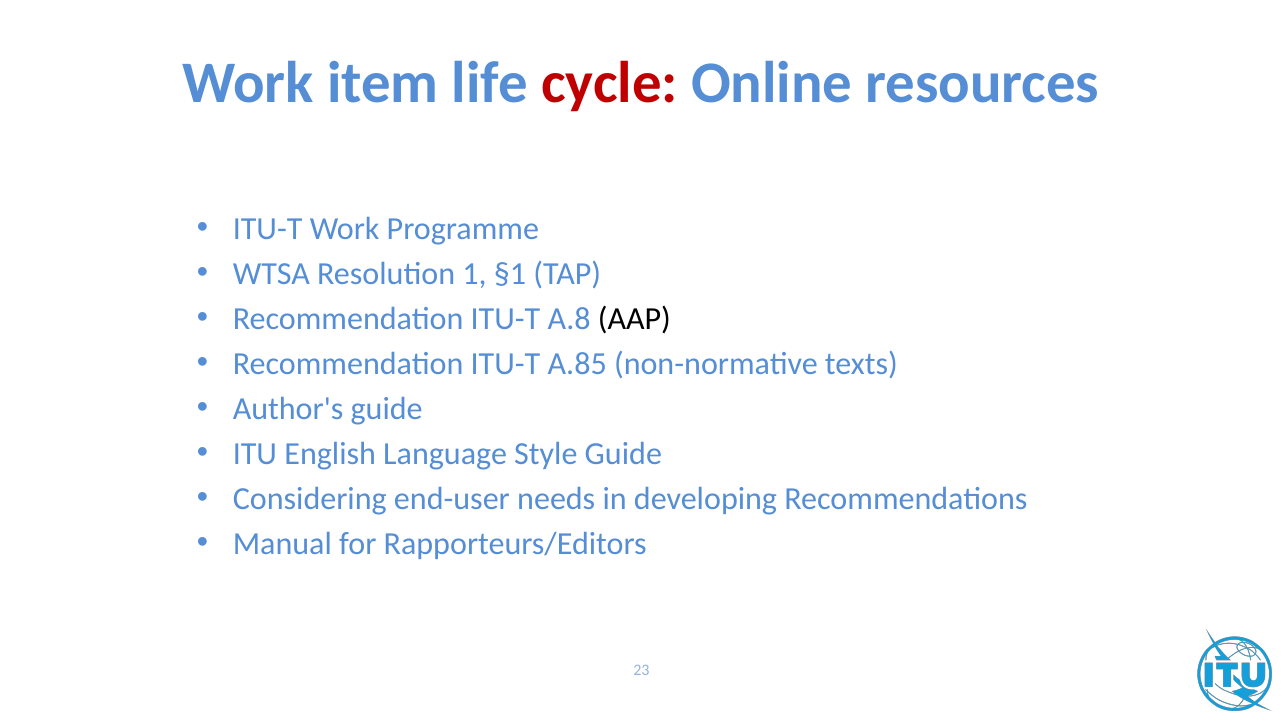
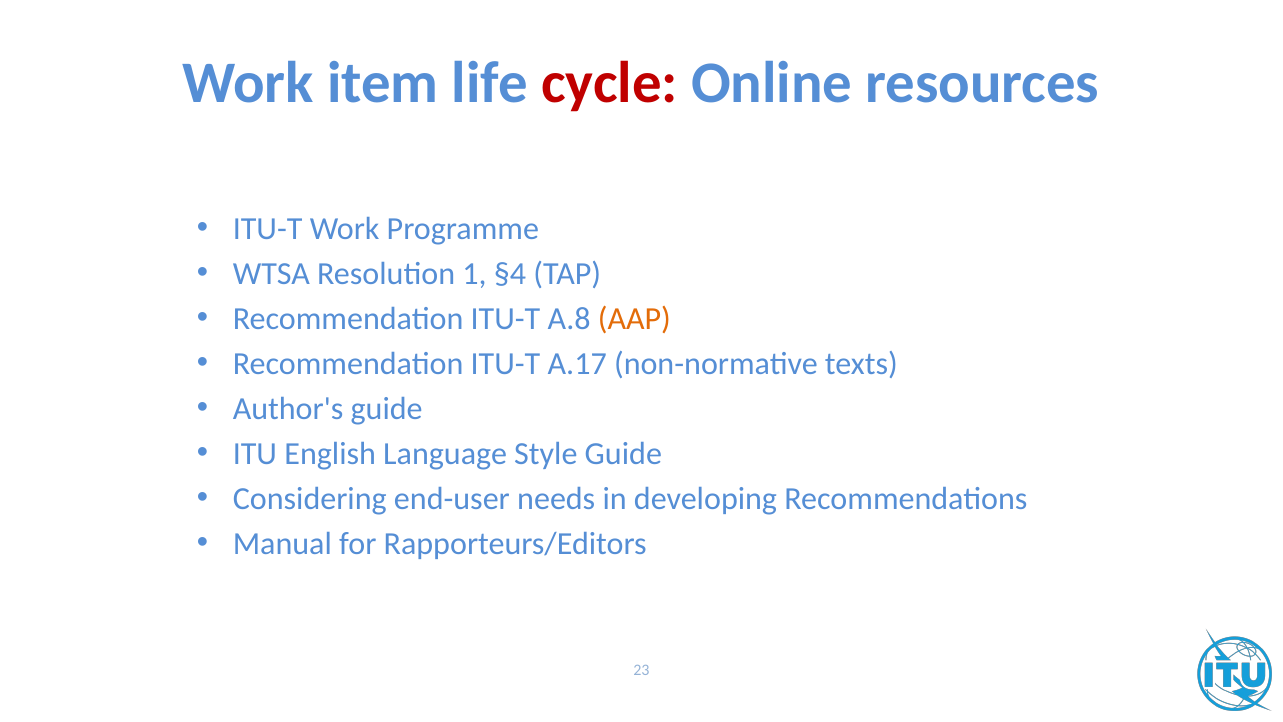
§1: §1 -> §4 (510, 274)
AAP colour: black -> orange (634, 319)
A.85: A.85 -> A.17 (577, 364)
